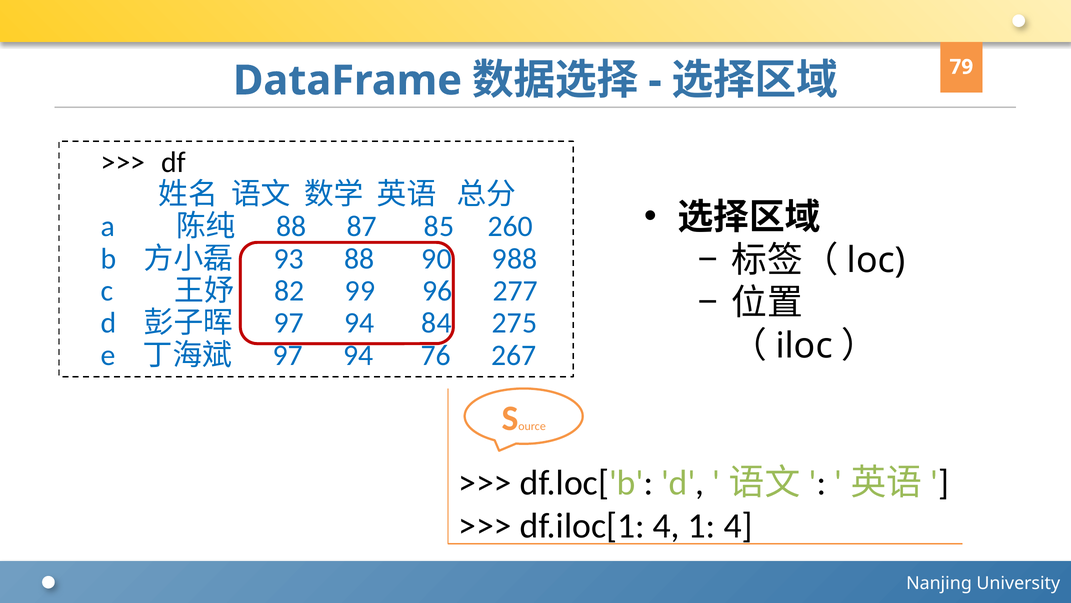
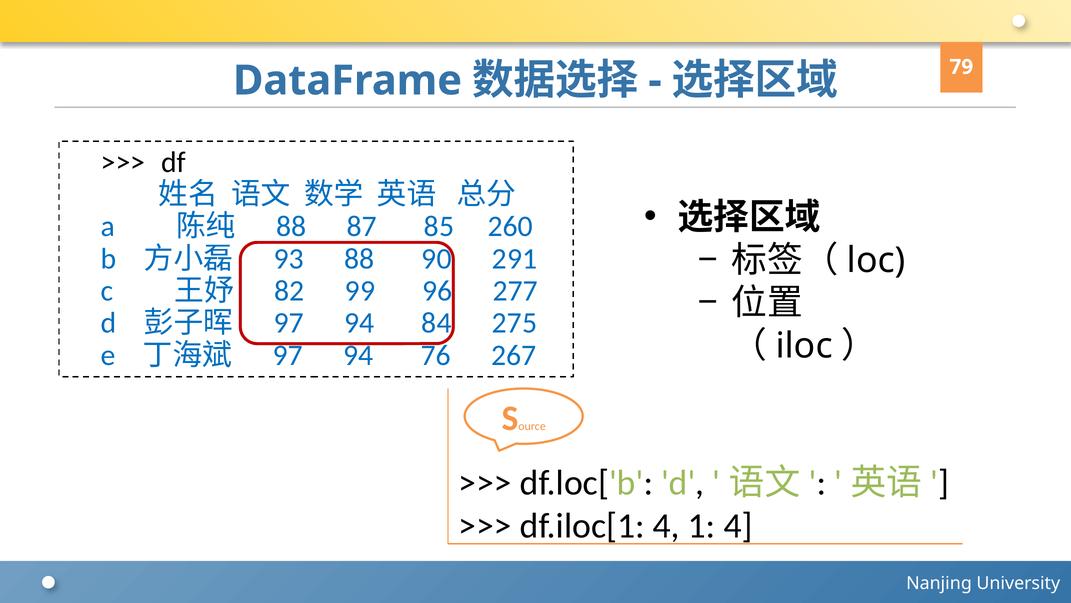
988: 988 -> 291 (515, 258)
